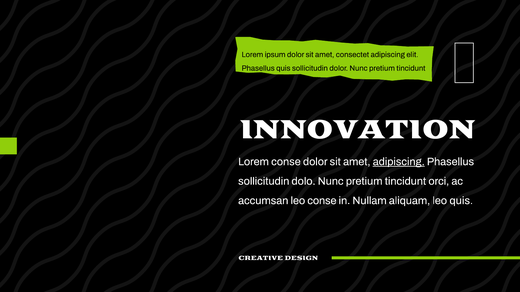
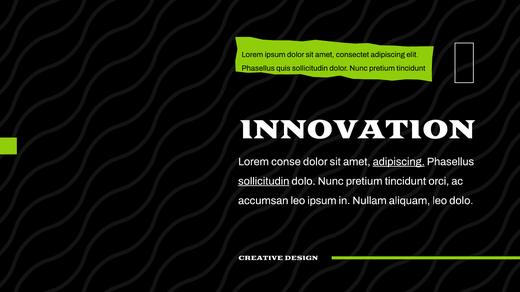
sollicitudin underline: none -> present (264, 181)
leo conse: conse -> ipsum (322, 201)
leo quis: quis -> dolo (461, 201)
